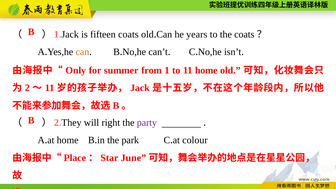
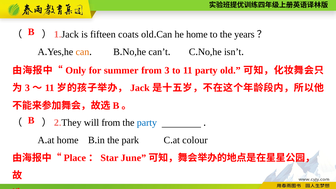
he years: years -> home (197, 34)
the coats: coats -> years (244, 34)
from 1: 1 -> 3 (167, 70)
11 home: home -> party (206, 70)
2: 2 -> 3 (27, 88)
will right: right -> from (111, 123)
party colour: purple -> blue (147, 123)
